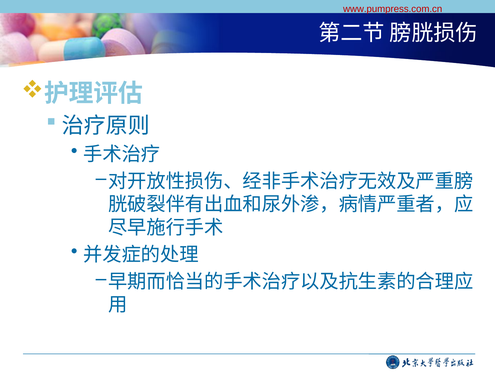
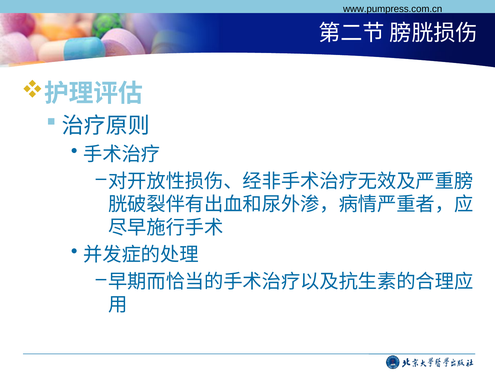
www.pumpress.com.cn colour: red -> black (393, 9)
